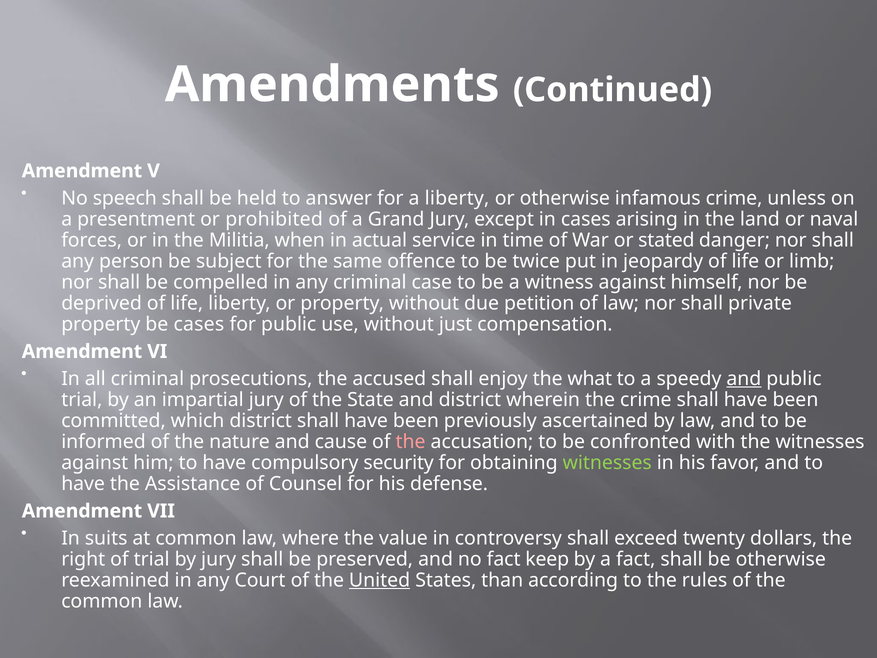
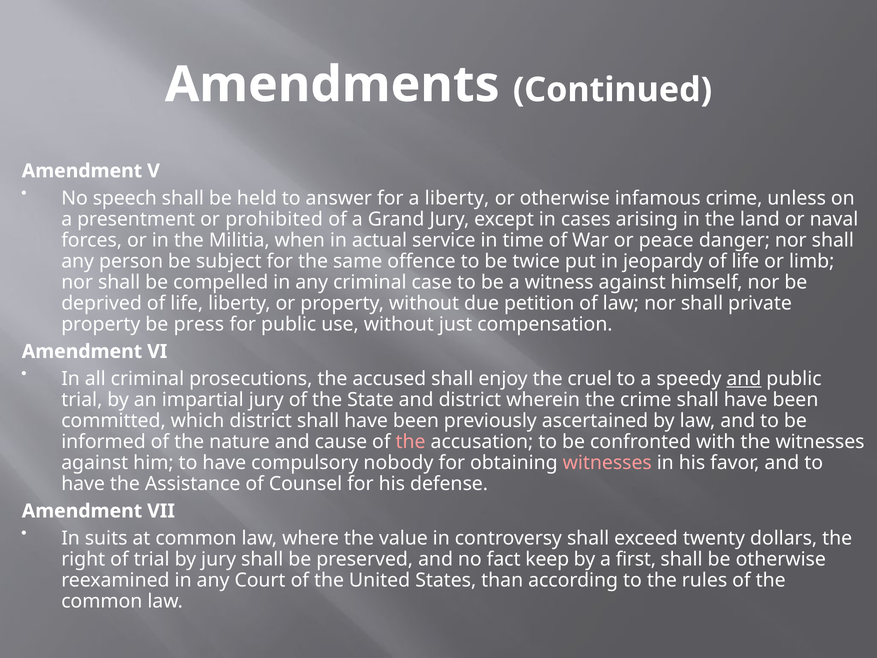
stated: stated -> peace (666, 240)
be cases: cases -> press (199, 324)
what: what -> cruel (590, 379)
security: security -> nobody (398, 463)
witnesses colour: light green -> pink (607, 463)
a fact: fact -> first (636, 559)
United underline: present -> none (380, 580)
